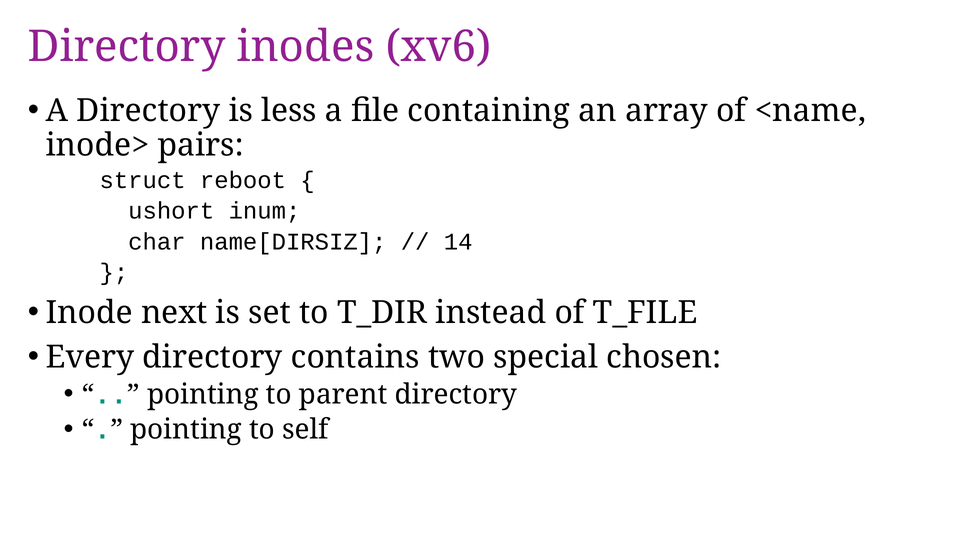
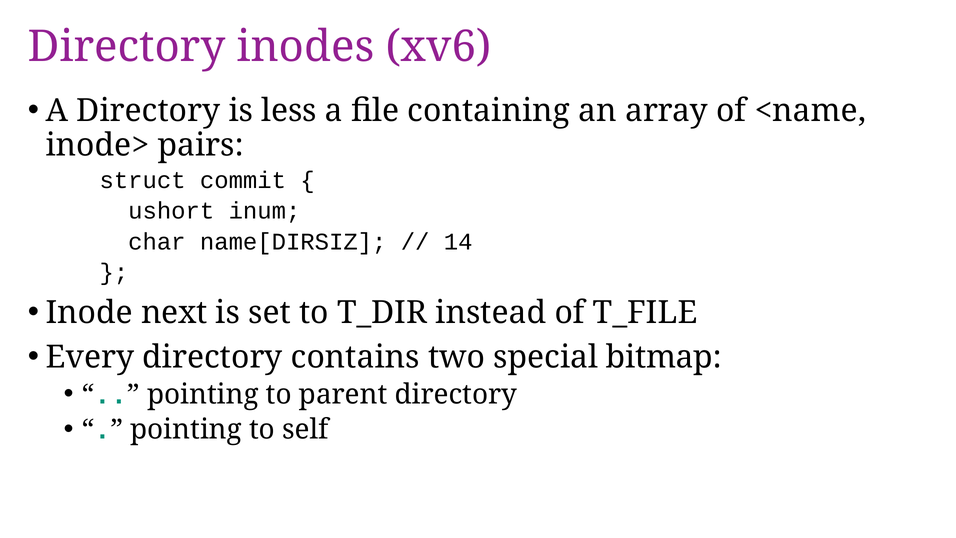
reboot: reboot -> commit (243, 180)
chosen: chosen -> bitmap (664, 357)
